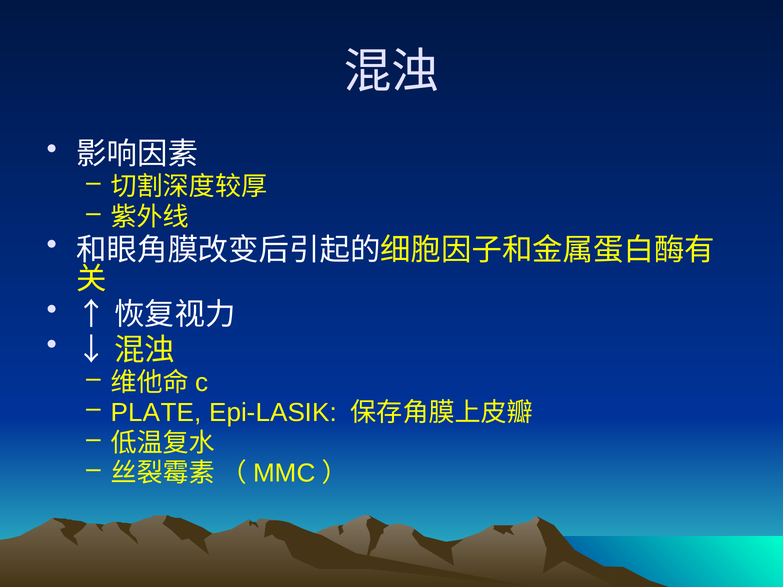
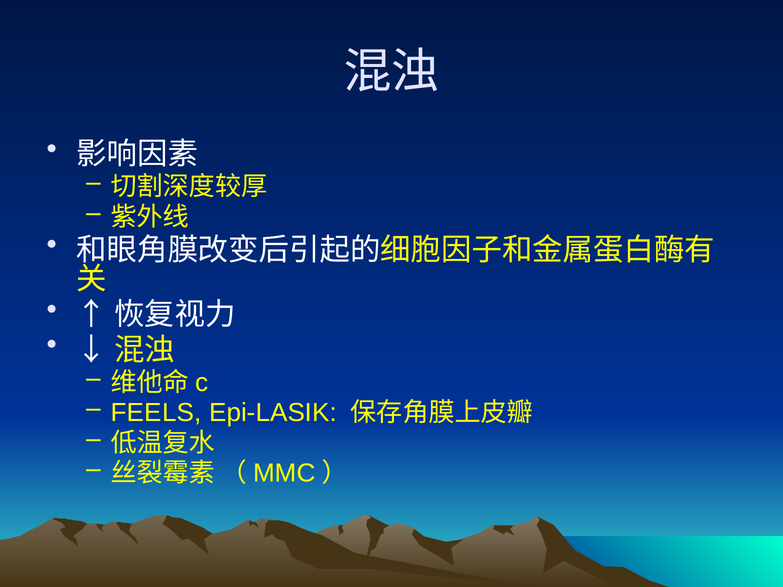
PLATE: PLATE -> FEELS (156, 413)
